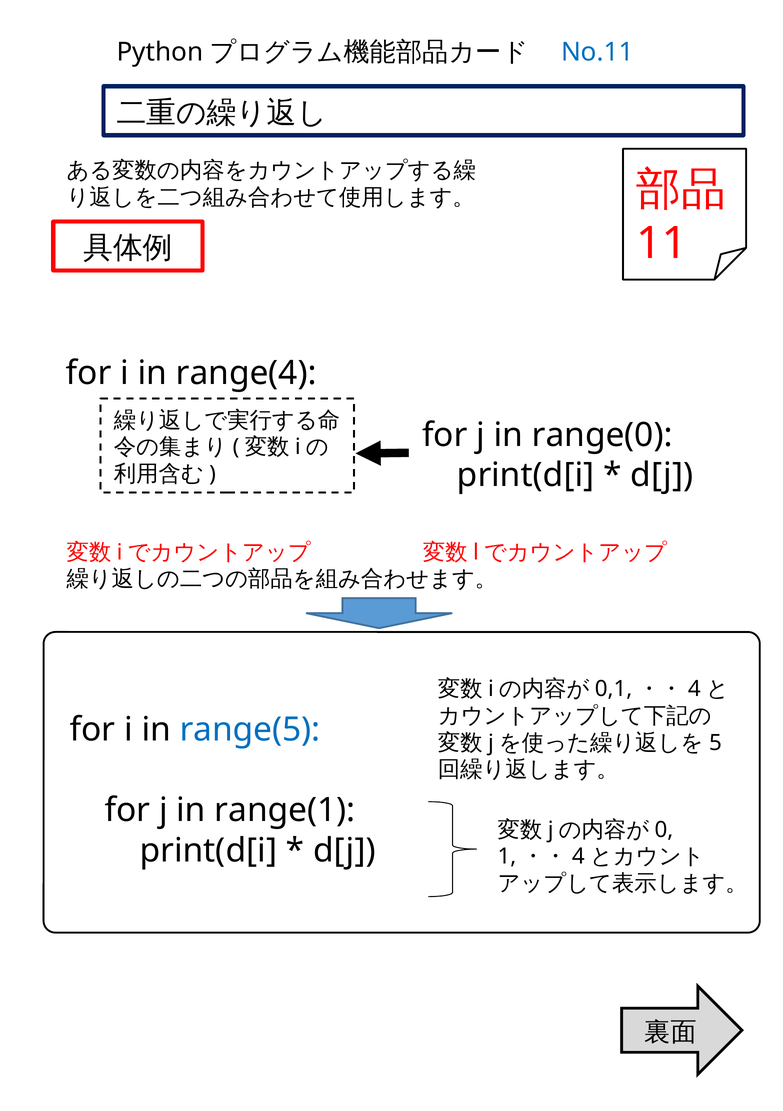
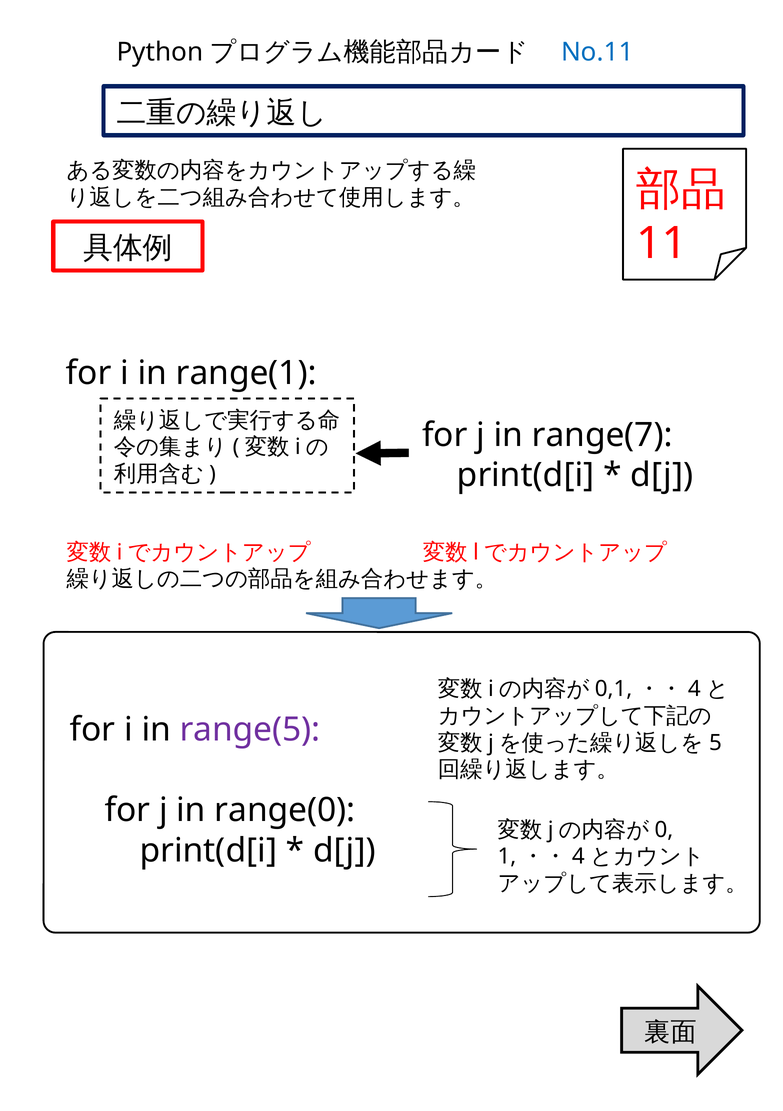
range(4: range(4 -> range(1 (246, 373)
range(0: range(0 -> range(7 (602, 435)
range(5 colour: blue -> purple (250, 730)
range(1: range(1 -> range(0 (285, 810)
